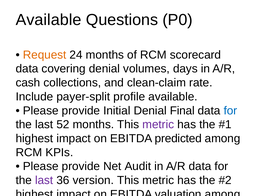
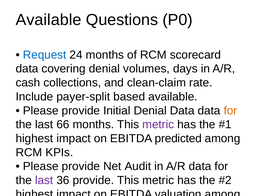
Request colour: orange -> blue (45, 55)
profile: profile -> based (129, 97)
Denial Final: Final -> Data (182, 111)
for colour: blue -> orange (230, 111)
52: 52 -> 66 (63, 125)
36 version: version -> provide (93, 181)
